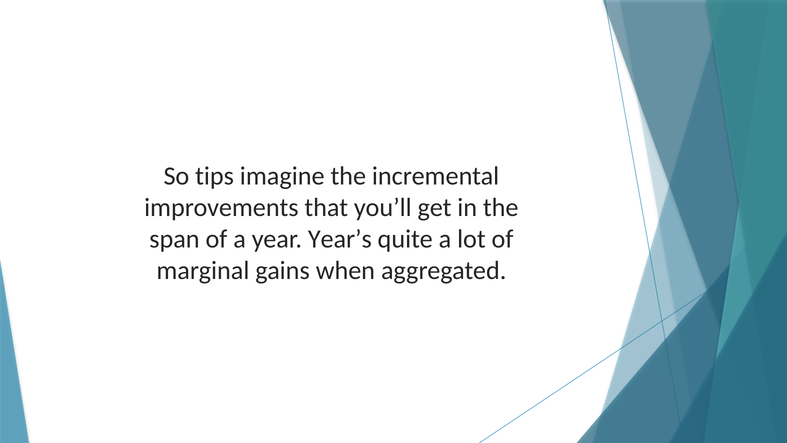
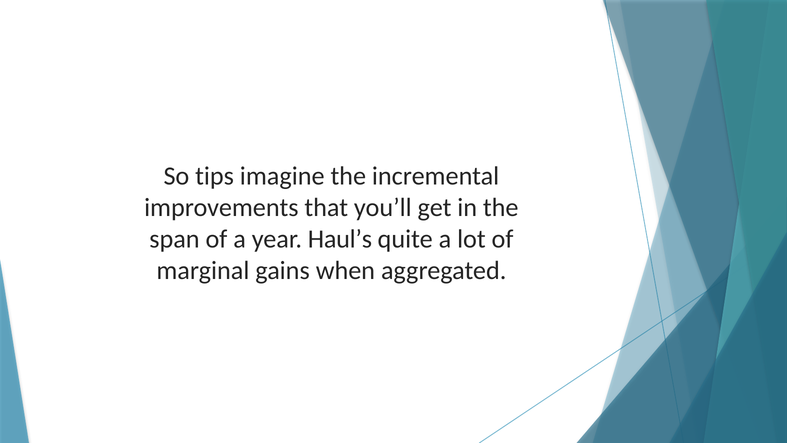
Year’s: Year’s -> Haul’s (340, 239)
